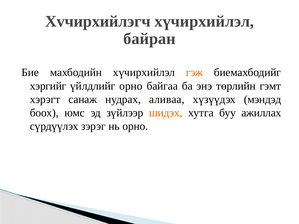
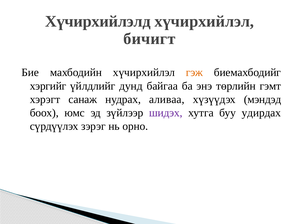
Хvчирхийлэгч: Хvчирхийлэгч -> Хүчирхийлэлд (98, 21)
байран: байран -> бичигт (149, 39)
үйлдлийг орно: орно -> дунд (131, 86)
шидэх colour: orange -> purple (166, 113)
ажиллах: ажиллах -> удирдах (261, 113)
